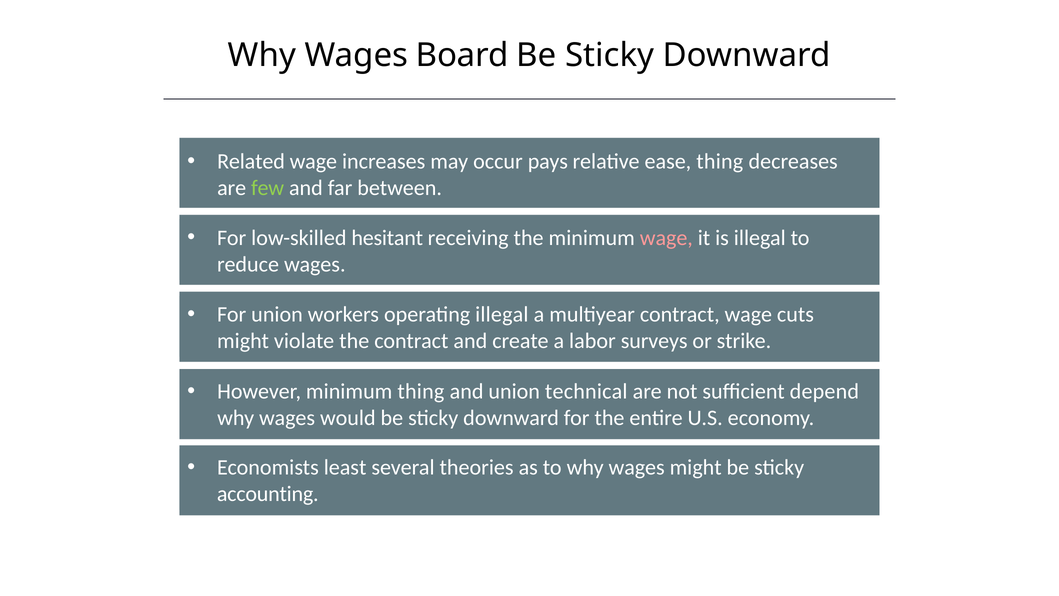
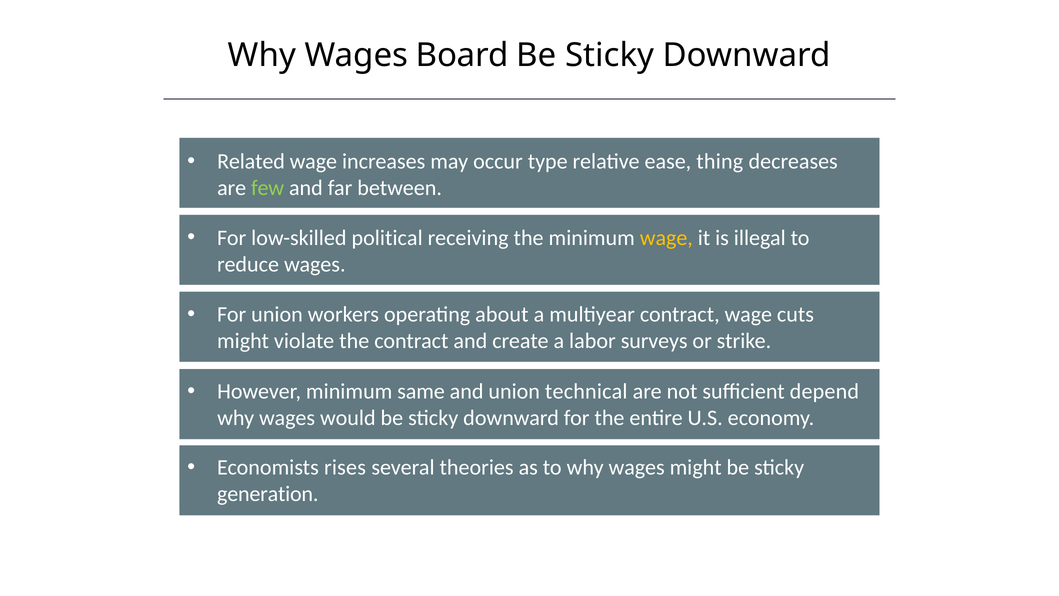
pays: pays -> type (548, 162)
hesitant: hesitant -> political (387, 238)
wage colour: pink -> yellow (666, 238)
operating illegal: illegal -> about (502, 314)
minimum thing: thing -> same (421, 391)
least: least -> rises (345, 467)
accounting: accounting -> generation (268, 494)
